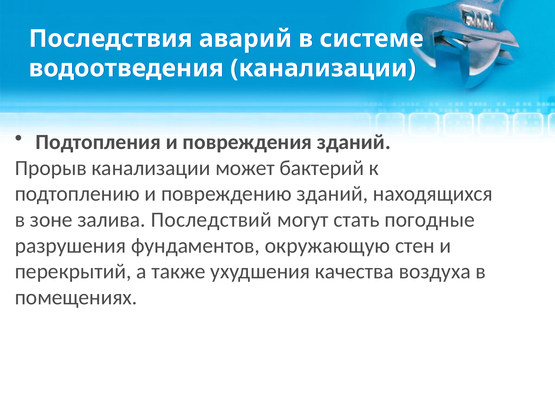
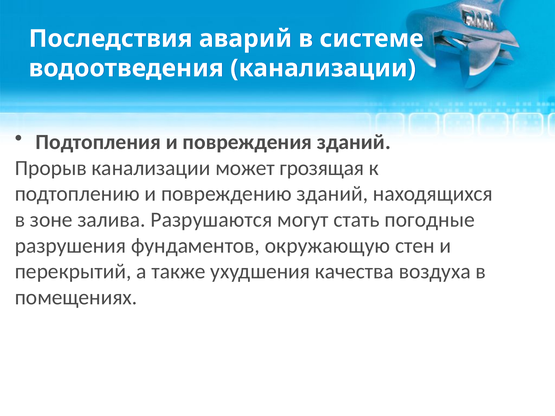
бактерий: бактерий -> грозящая (322, 168)
Последствий: Последствий -> Разрушаются (211, 220)
